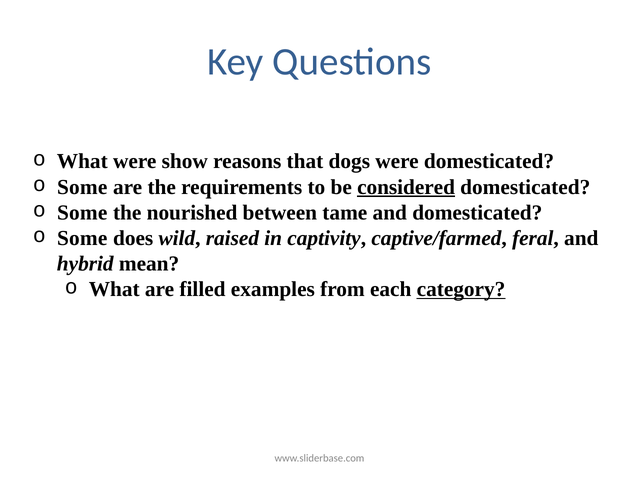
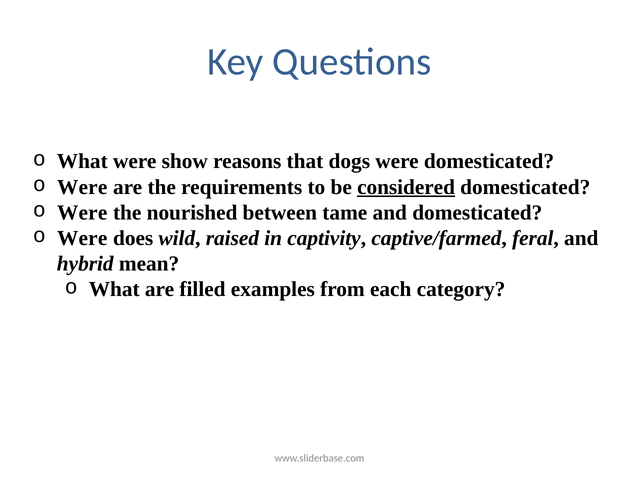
Some: Some -> Were (82, 187)
Some: Some -> Were (82, 212)
Some: Some -> Were (82, 238)
category underline: present -> none (461, 289)
